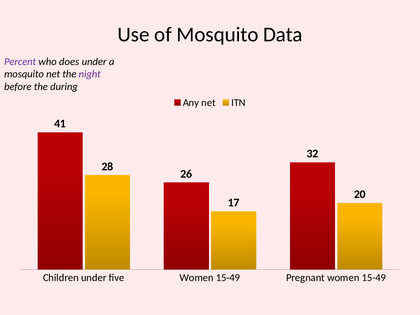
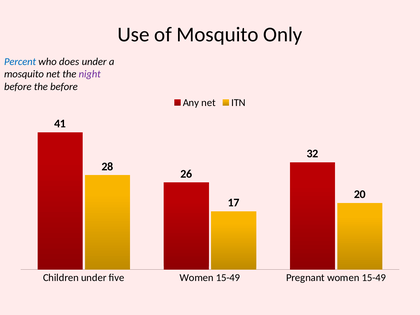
Data: Data -> Only (283, 35)
Percent colour: purple -> blue (20, 62)
the during: during -> before (64, 87)
